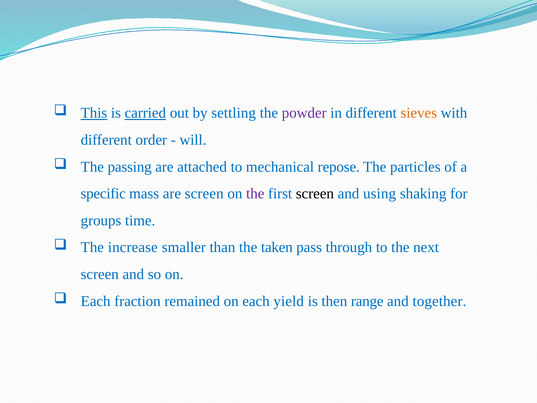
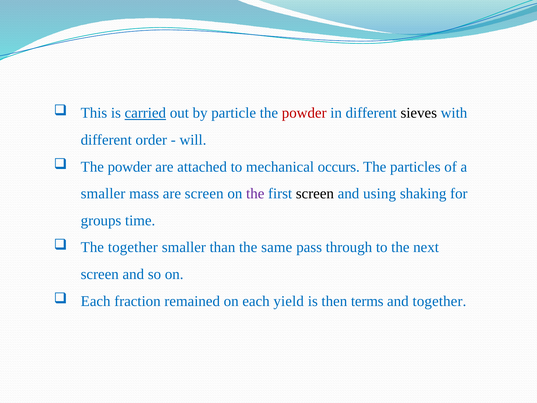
This underline: present -> none (94, 113)
settling: settling -> particle (234, 113)
powder colour: purple -> red (304, 113)
sieves colour: orange -> black (419, 113)
passing: passing -> powder (130, 167)
repose: repose -> occurs (339, 167)
specific: specific -> smaller (103, 194)
The increase: increase -> together (133, 247)
taken: taken -> same (277, 247)
range: range -> terms (367, 301)
